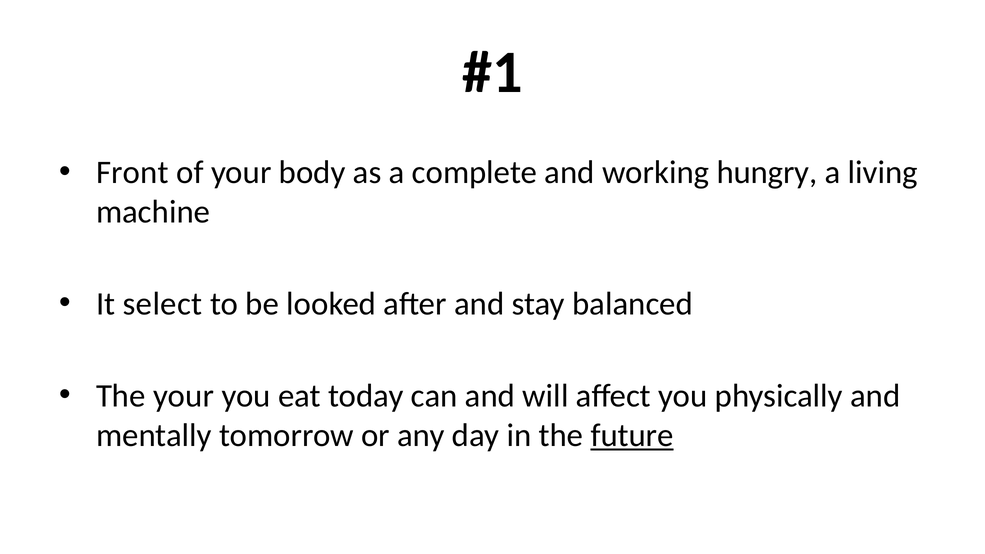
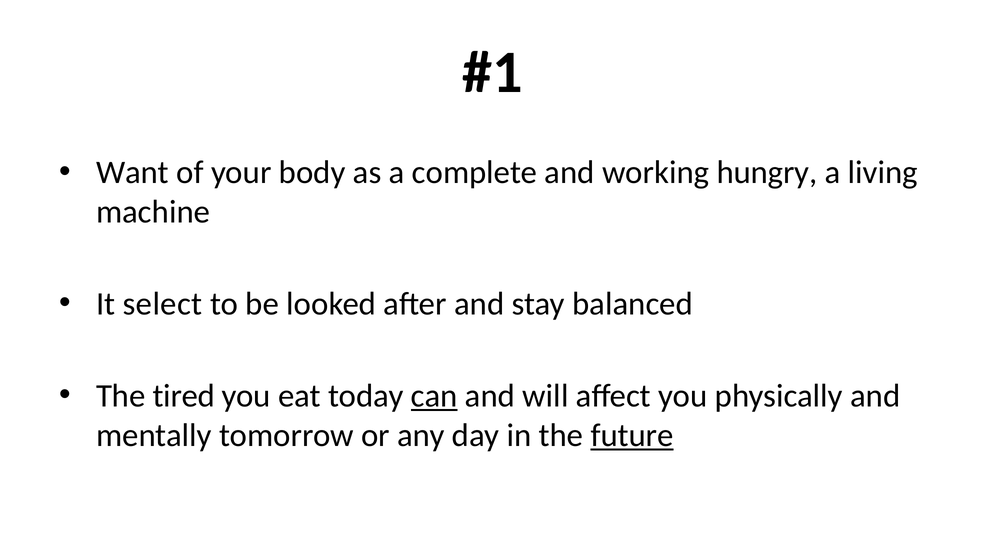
Front: Front -> Want (132, 173)
The your: your -> tired (184, 396)
can underline: none -> present (434, 396)
